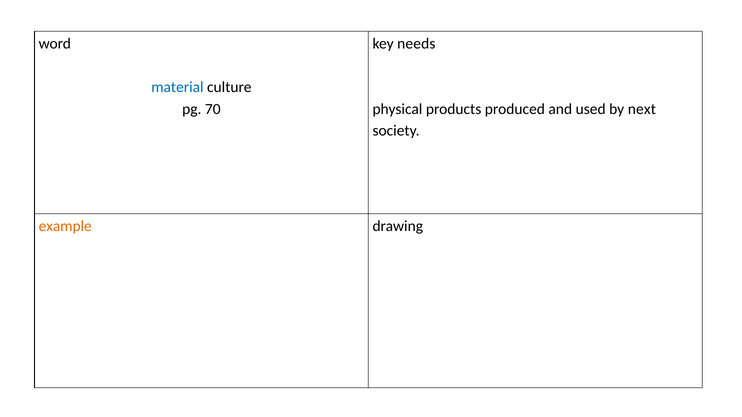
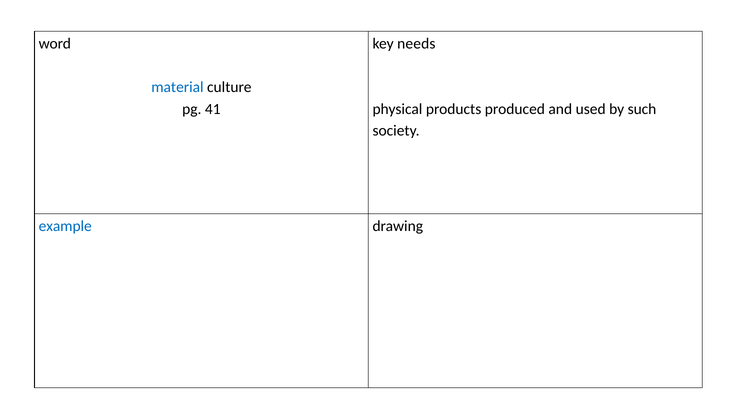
70: 70 -> 41 (213, 109)
next: next -> such (642, 109)
example colour: orange -> blue (65, 226)
